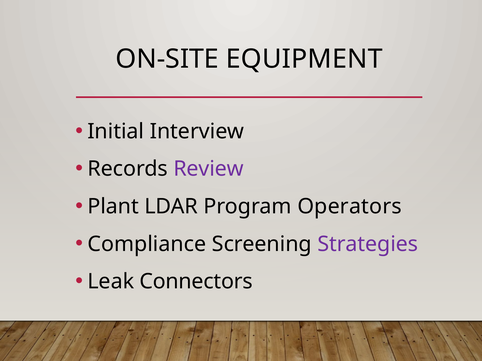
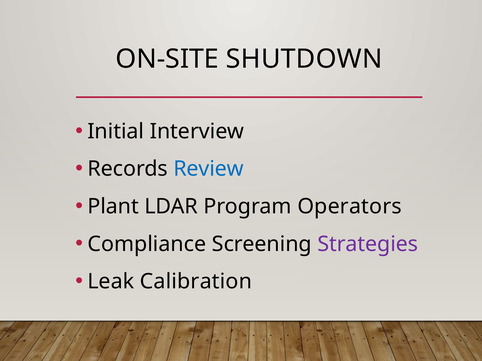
EQUIPMENT: EQUIPMENT -> SHUTDOWN (304, 59)
Review colour: purple -> blue (208, 169)
Connectors: Connectors -> Calibration (196, 282)
